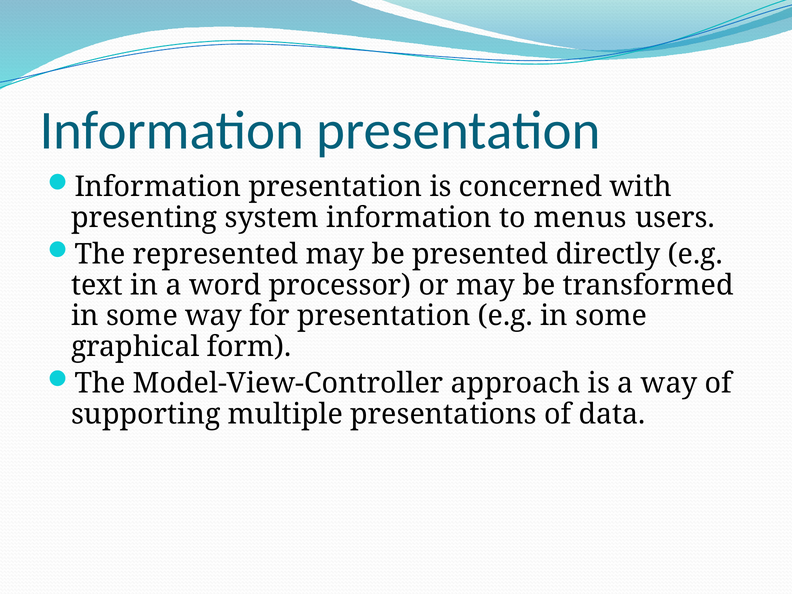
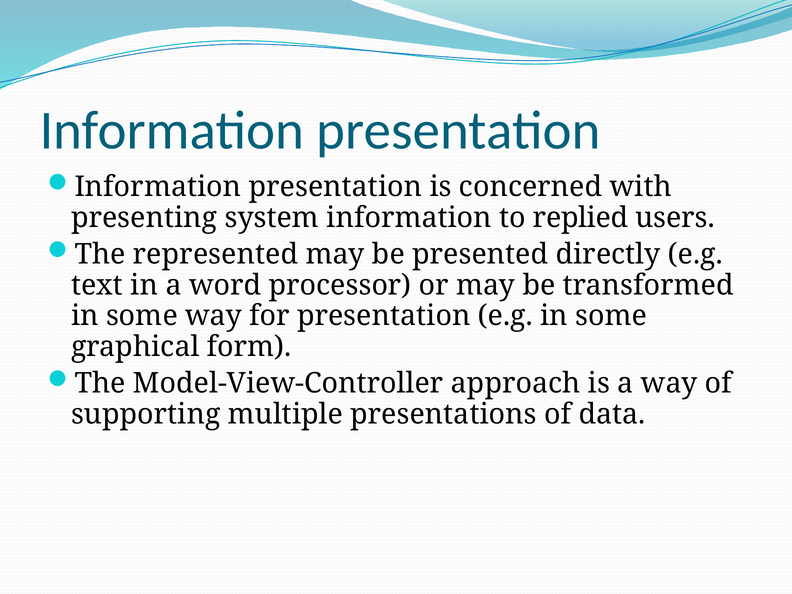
menus: menus -> replied (581, 218)
